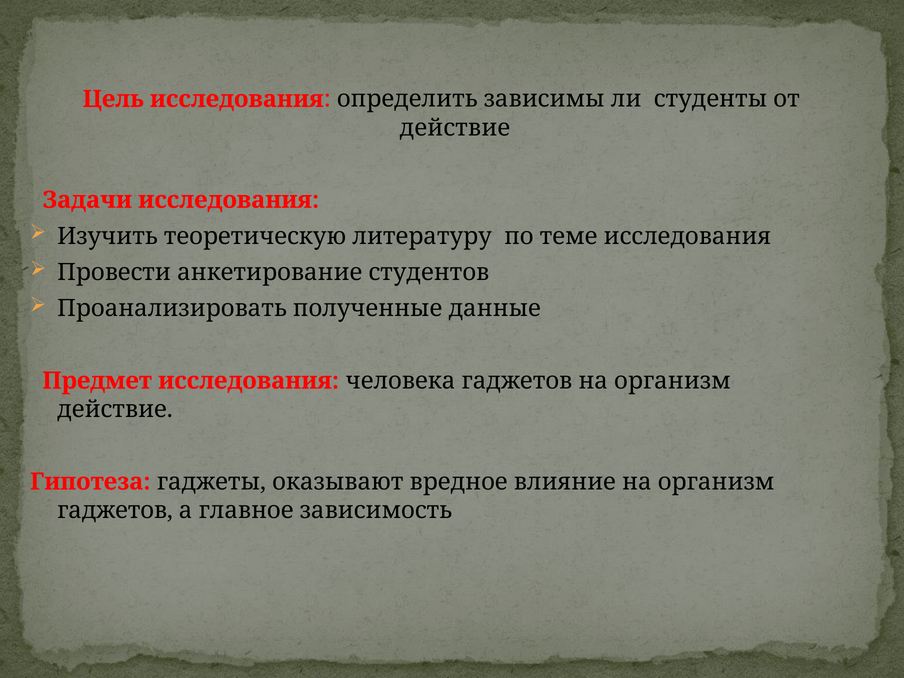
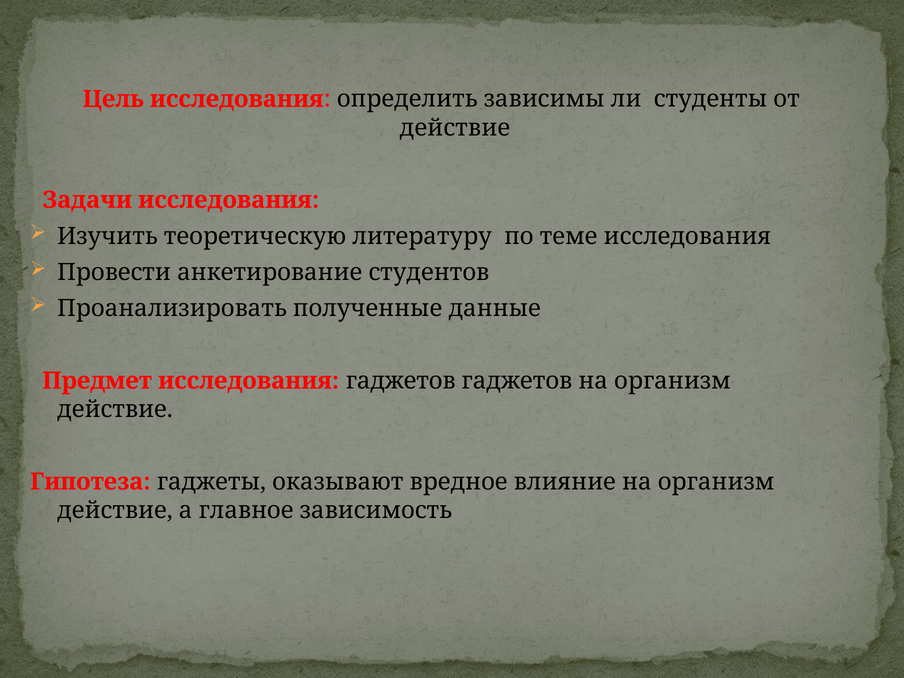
исследования человека: человека -> гаджетов (401, 381)
гаджетов: гаджетов -> действие (115, 510)
